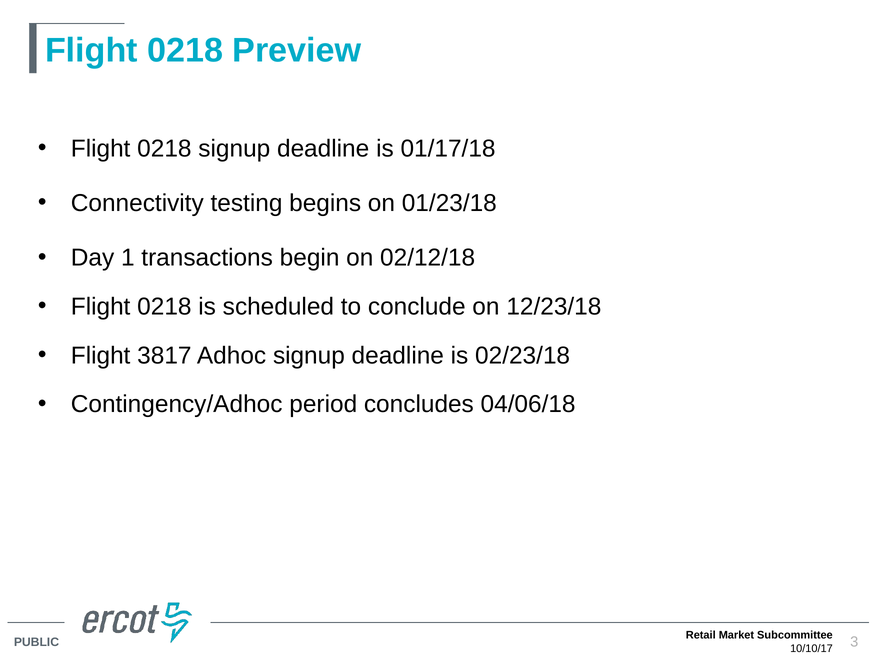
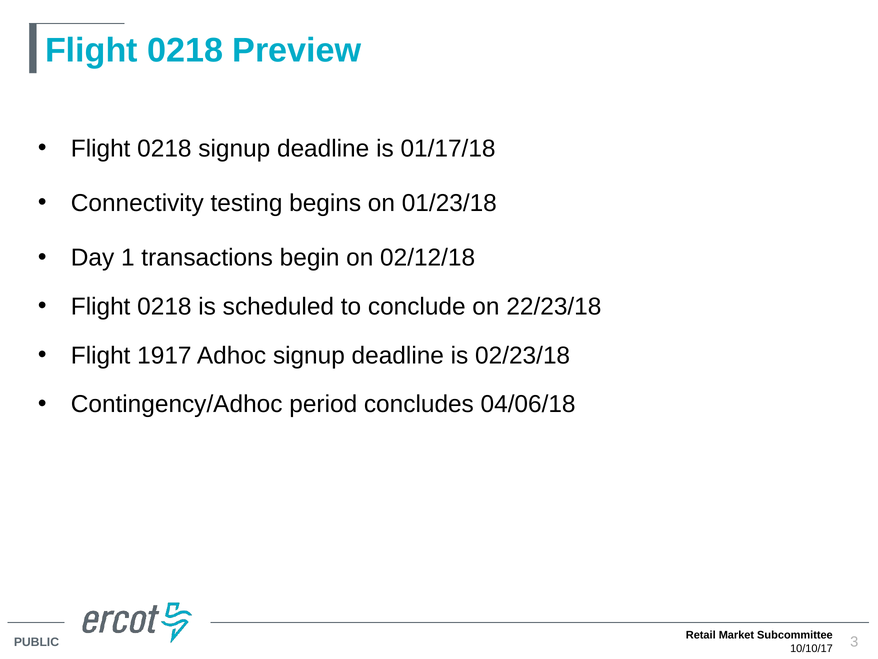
12/23/18: 12/23/18 -> 22/23/18 (554, 306)
3817: 3817 -> 1917 (164, 355)
